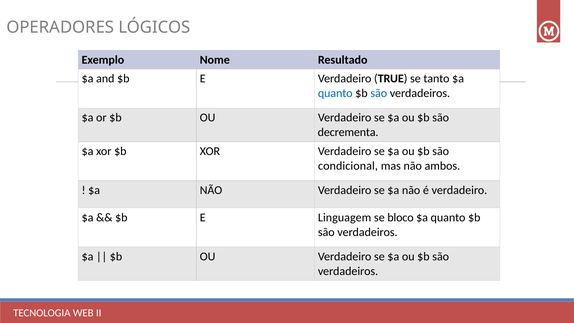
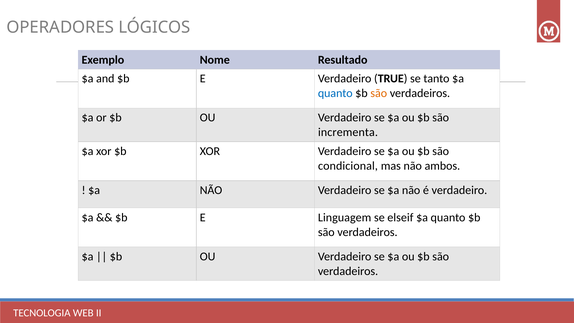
são colour: blue -> orange (379, 93)
decrementa: decrementa -> incrementa (348, 132)
bloco: bloco -> elseif (400, 217)
